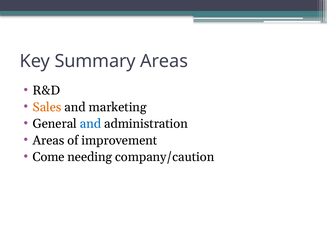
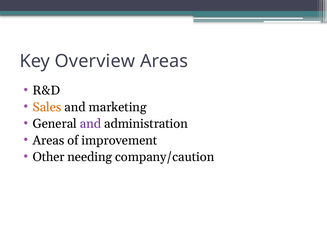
Summary: Summary -> Overview (95, 61)
and colour: blue -> purple (90, 124)
Come: Come -> Other (49, 157)
